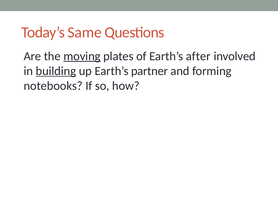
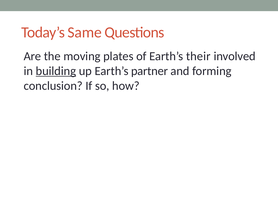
moving underline: present -> none (82, 56)
after: after -> their (198, 56)
notebooks: notebooks -> conclusion (53, 86)
